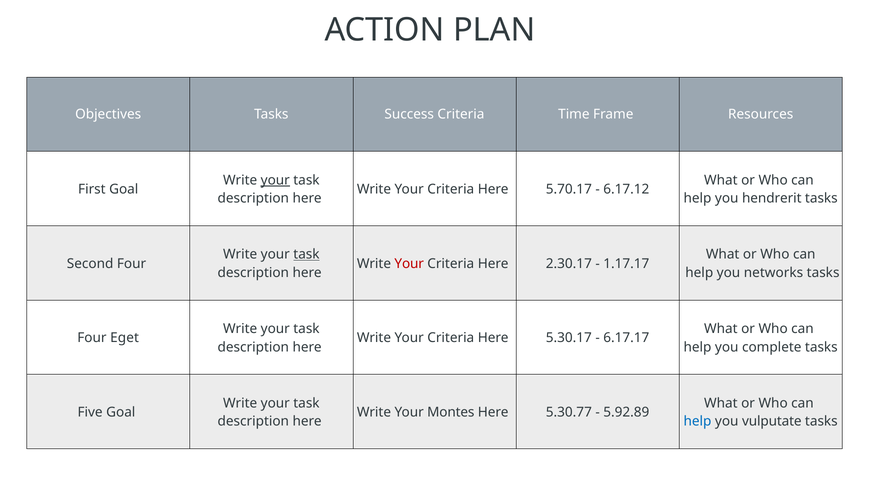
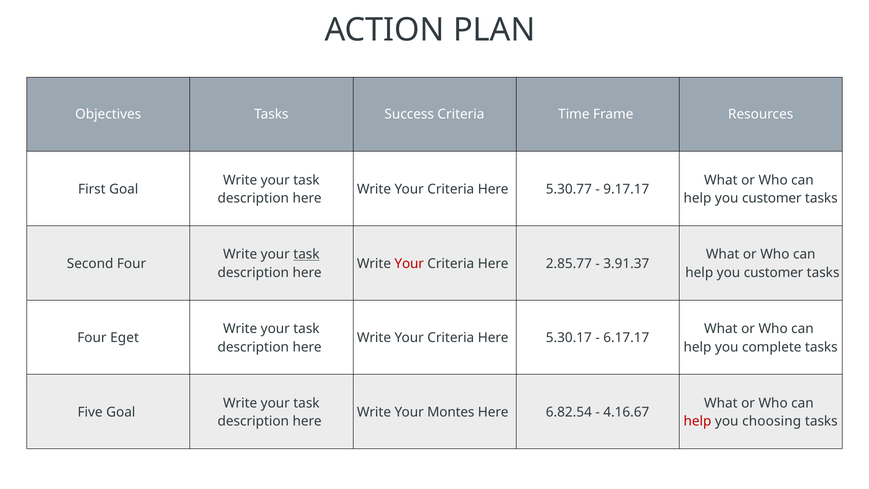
your underline: present -> none (275, 180)
5.70.17: 5.70.17 -> 5.30.77 (569, 189)
6.17.12: 6.17.12 -> 9.17.17 (626, 189)
hendrerit: hendrerit -> customer (772, 198)
2.30.17: 2.30.17 -> 2.85.77 (569, 263)
1.17.17: 1.17.17 -> 3.91.37 (626, 263)
networks: networks -> customer (774, 273)
5.30.77: 5.30.77 -> 6.82.54 (569, 412)
5.92.89: 5.92.89 -> 4.16.67 (626, 412)
help colour: blue -> red (698, 421)
vulputate: vulputate -> choosing (772, 421)
